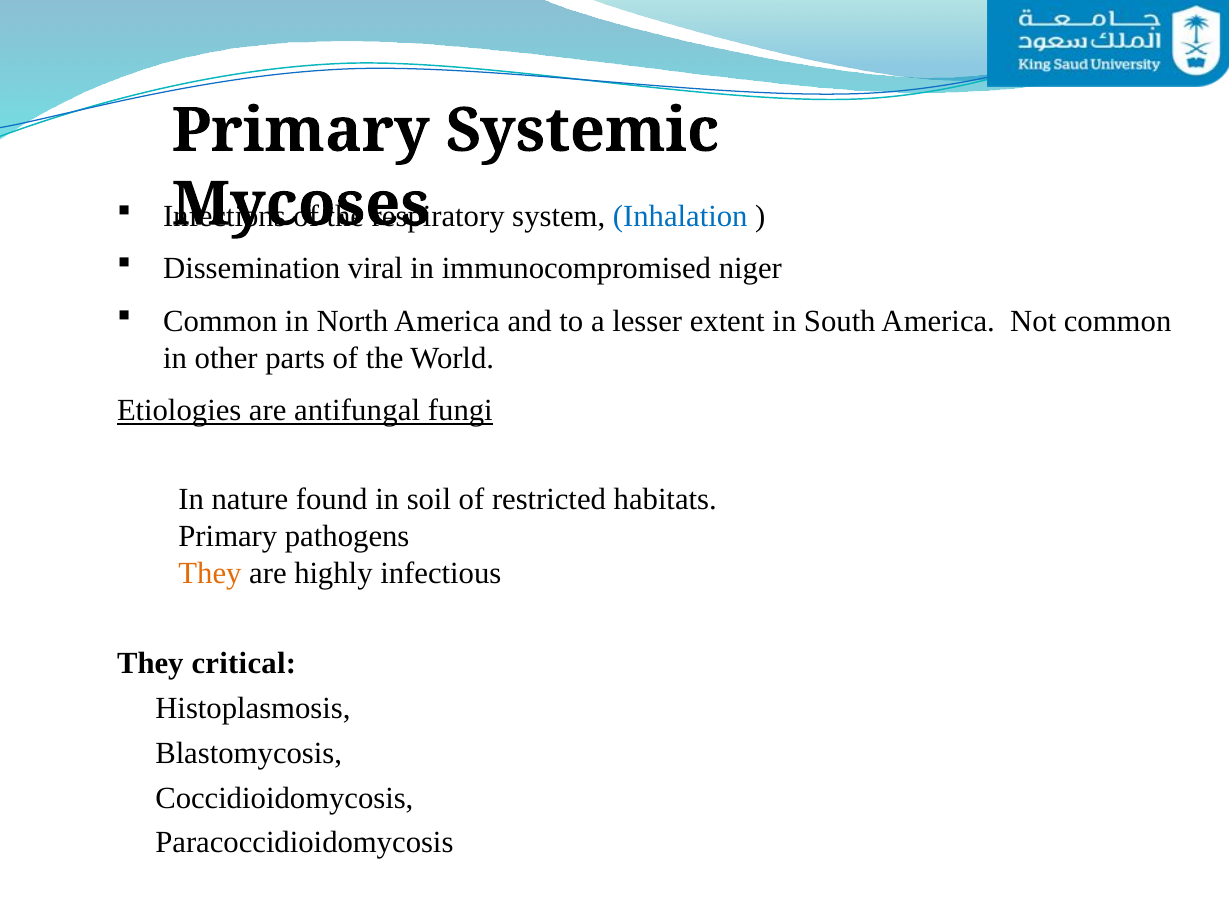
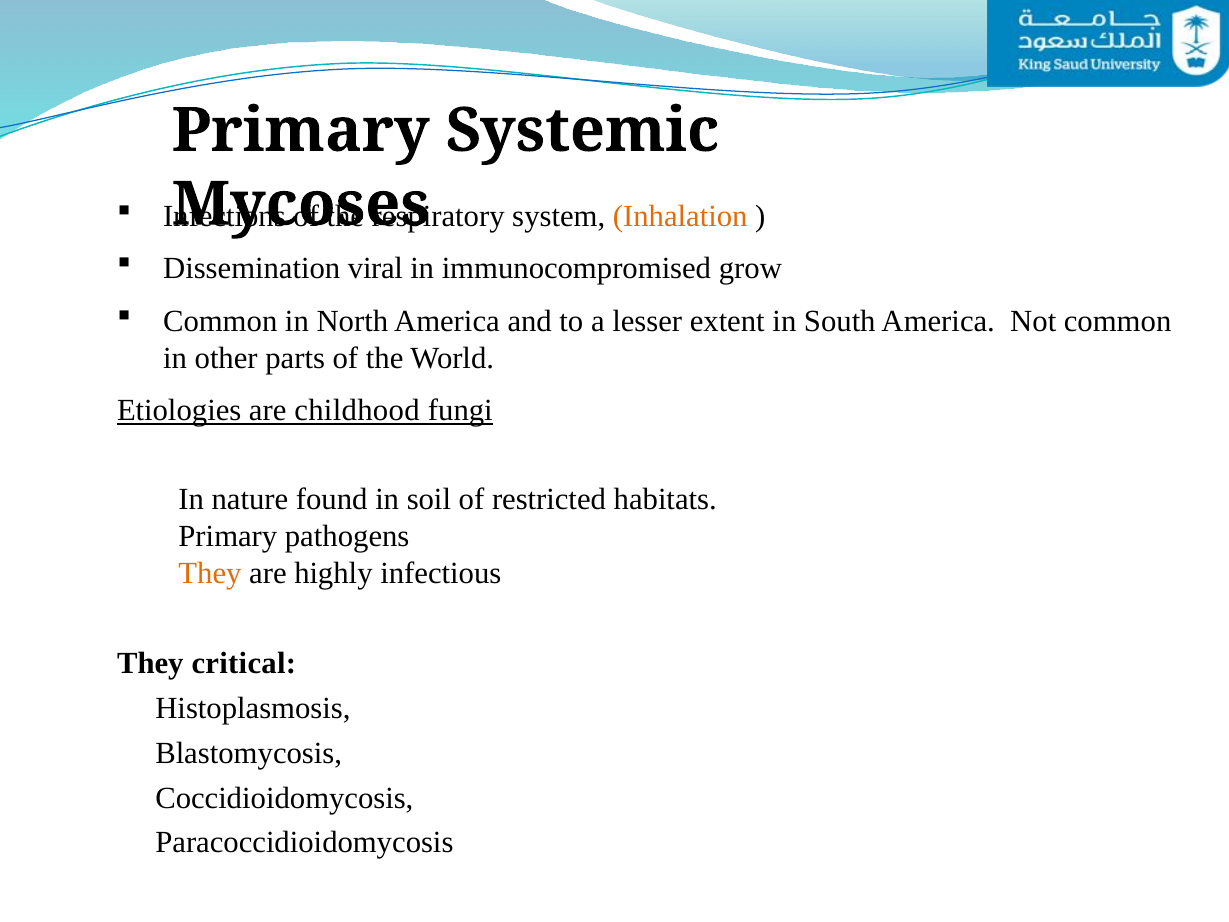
Inhalation colour: blue -> orange (680, 217)
niger: niger -> grow (750, 269)
antifungal: antifungal -> childhood (357, 410)
